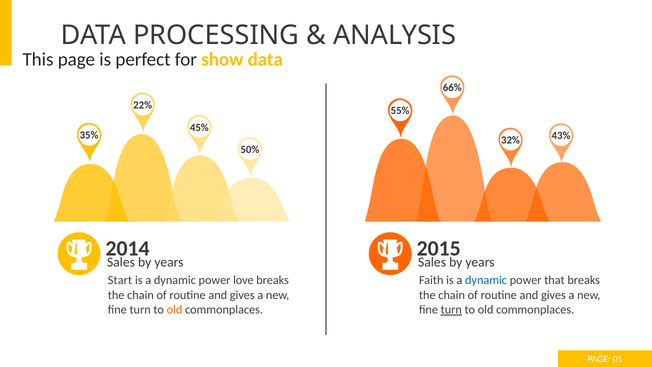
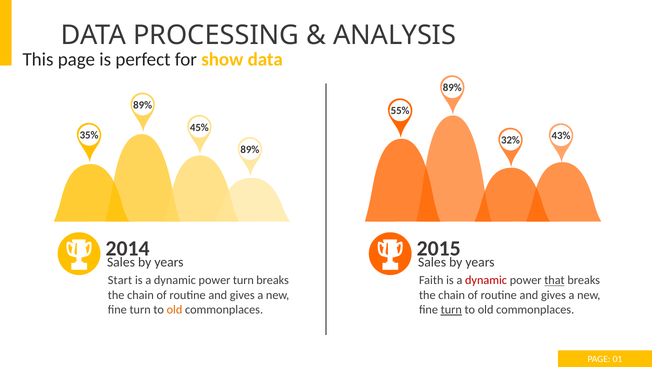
66%: 66% -> 89% (452, 88)
22%: 22% -> 89% (143, 105)
50%: 50% -> 89% (250, 149)
power love: love -> turn (243, 280)
dynamic colour: blue -> red (486, 280)
that underline: none -> present (554, 280)
